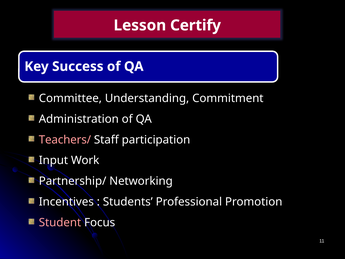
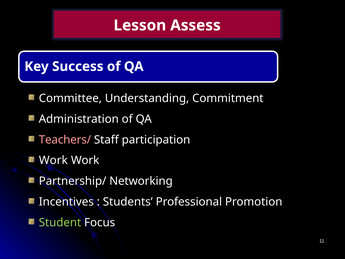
Certify: Certify -> Assess (195, 25)
Input: Input -> Work (53, 160)
Student colour: pink -> light green (60, 222)
